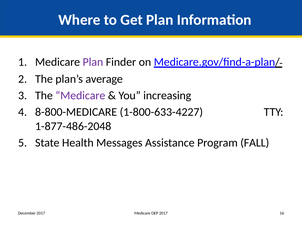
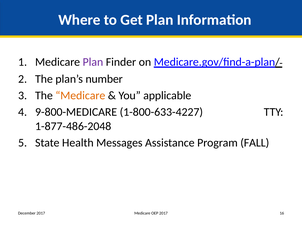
average: average -> number (104, 79)
Medicare colour: purple -> orange (80, 96)
increasing: increasing -> applicable (167, 96)
8-800-MEDICARE: 8-800-MEDICARE -> 9-800-MEDICARE (76, 112)
